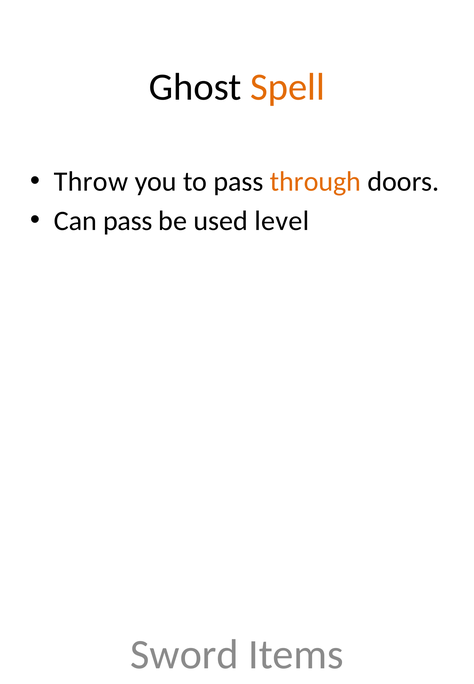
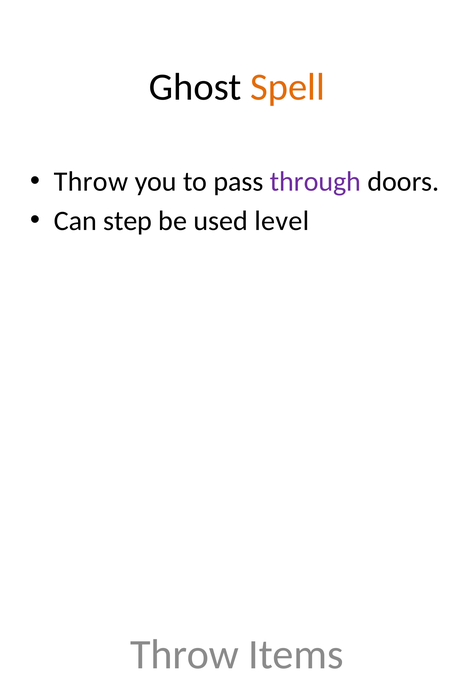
through colour: orange -> purple (315, 182)
Can pass: pass -> step (128, 221)
Sword: Sword -> Throw (185, 655)
